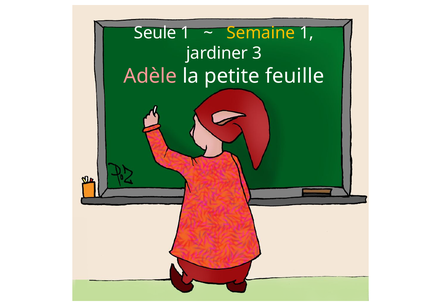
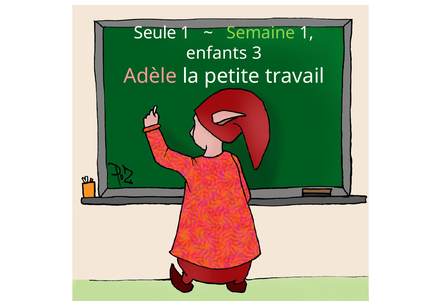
Semaine colour: yellow -> light green (261, 33)
jardiner: jardiner -> enfants (217, 53)
feuille: feuille -> travail (295, 76)
